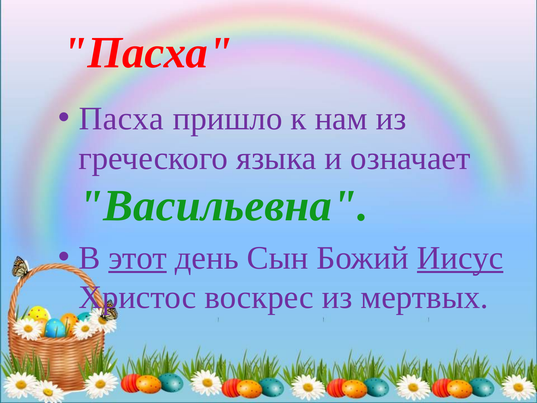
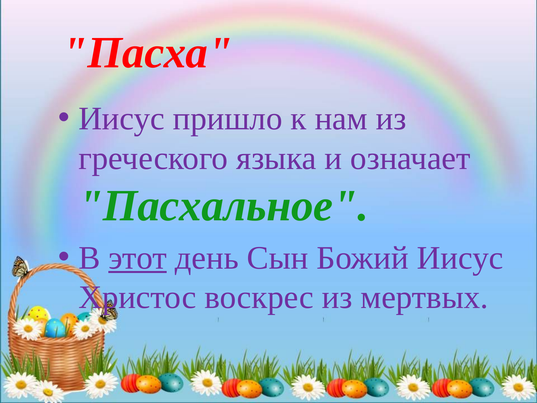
Пасха: Пасха -> Иисус (122, 119)
Васильевна: Васильевна -> Пасхальное (223, 206)
Иисус underline: present -> none (460, 258)
